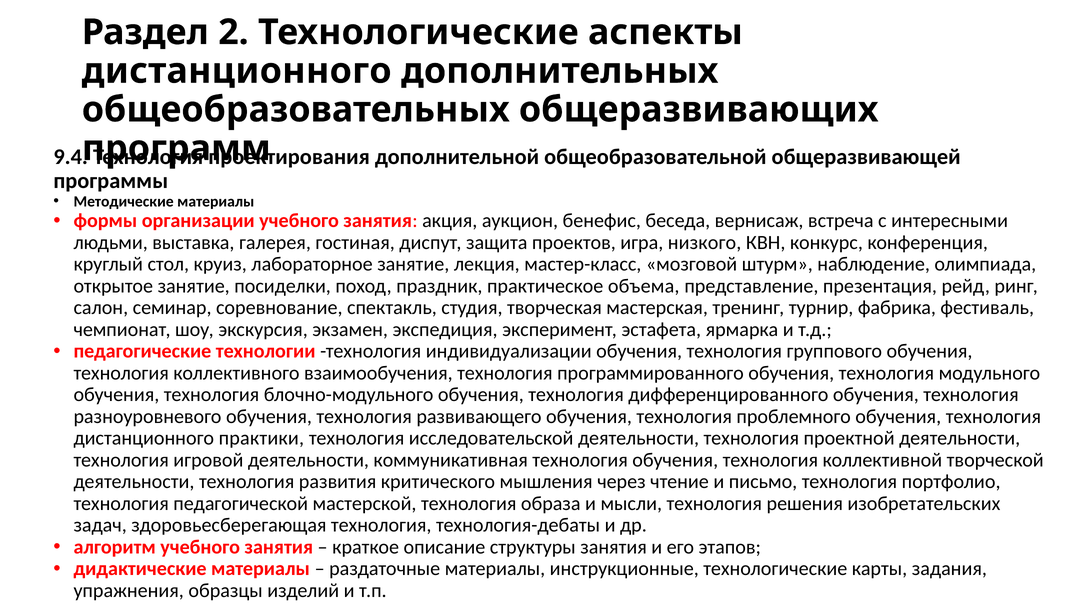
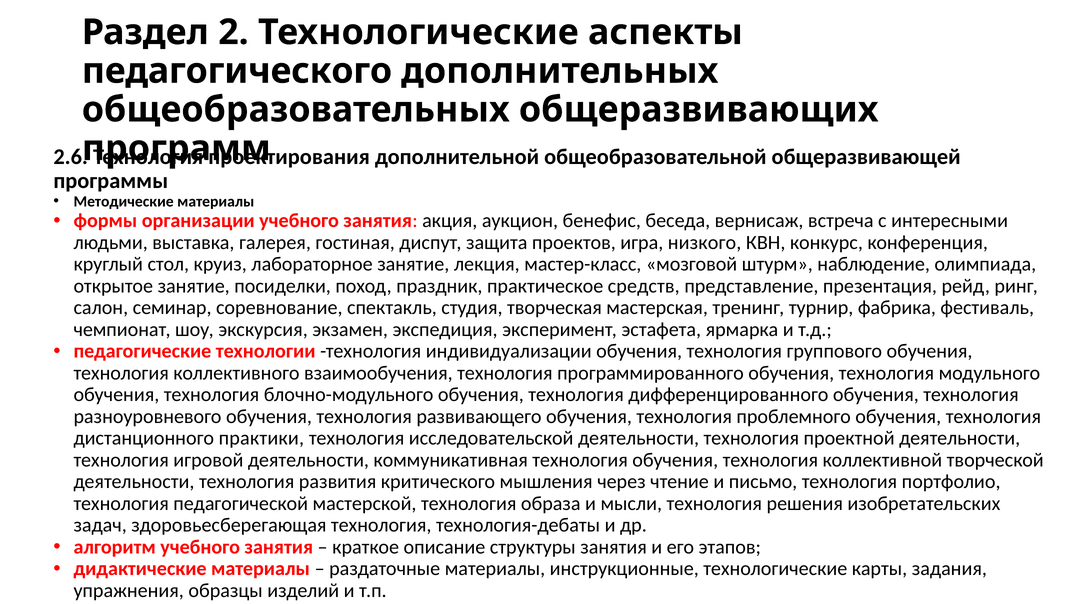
дистанционного: дистанционного -> педагогического (237, 71)
9.4: 9.4 -> 2.6 (71, 157)
объема: объема -> средств (644, 286)
